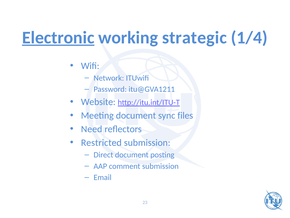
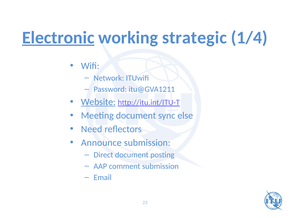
Website underline: none -> present (98, 102)
files: files -> else (185, 115)
Restricted: Restricted -> Announce (101, 142)
